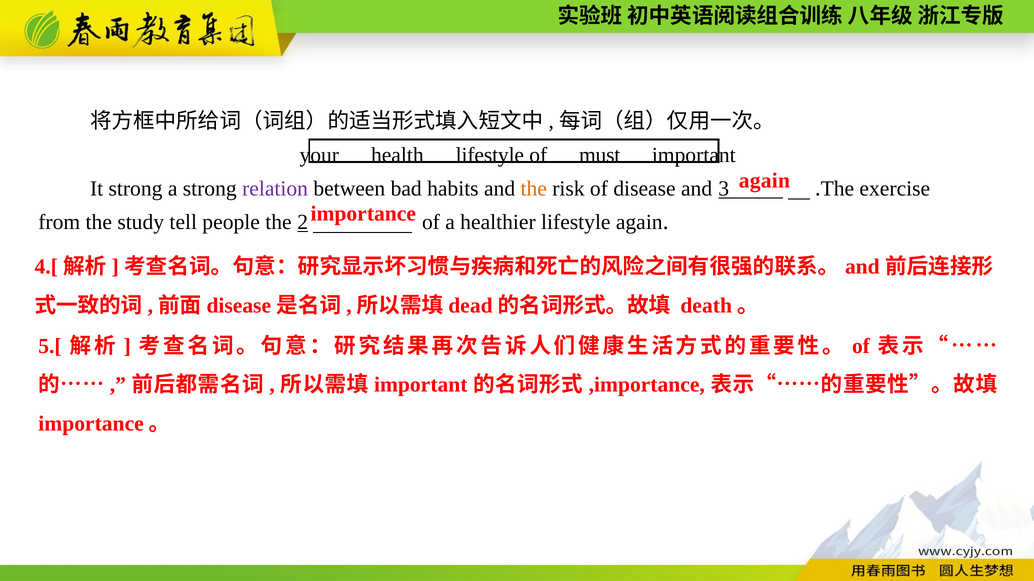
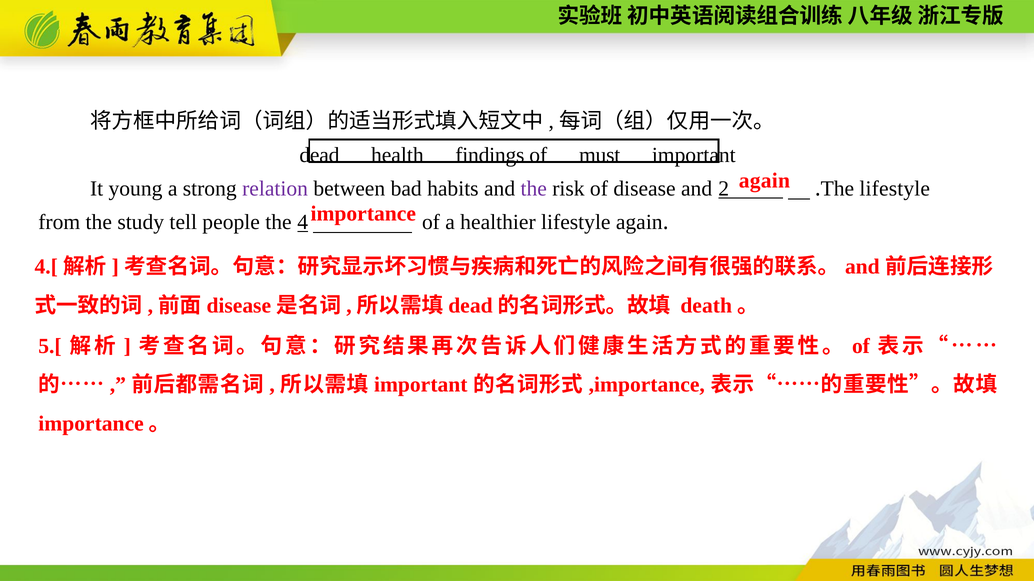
your: your -> dead (319, 155)
health lifestyle: lifestyle -> findings (490, 155)
It strong: strong -> young (135, 189)
the colour: orange -> purple (534, 189)
3: 3 -> 2 (724, 189)
The exercise: exercise -> lifestyle (895, 189)
2: 2 -> 4 (303, 222)
